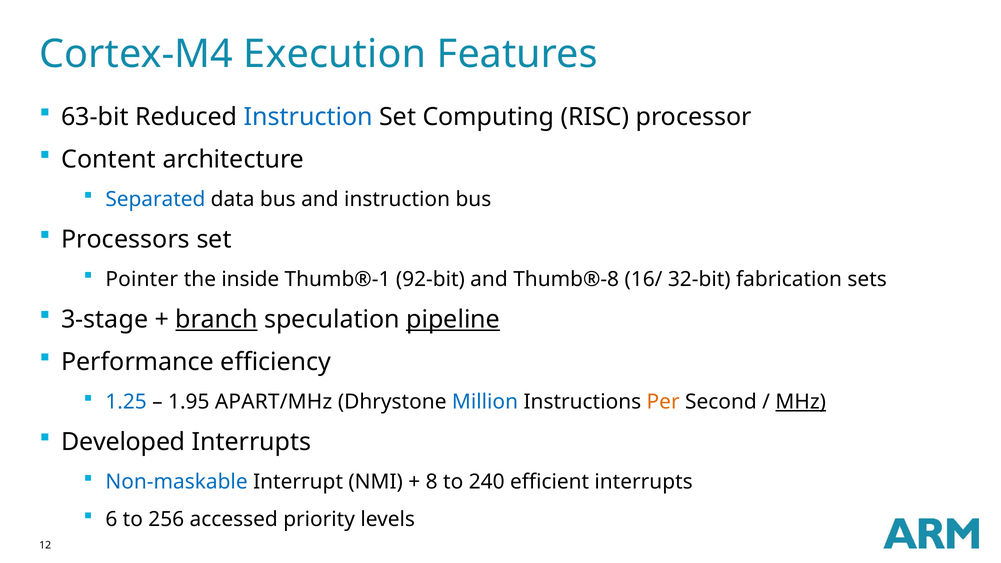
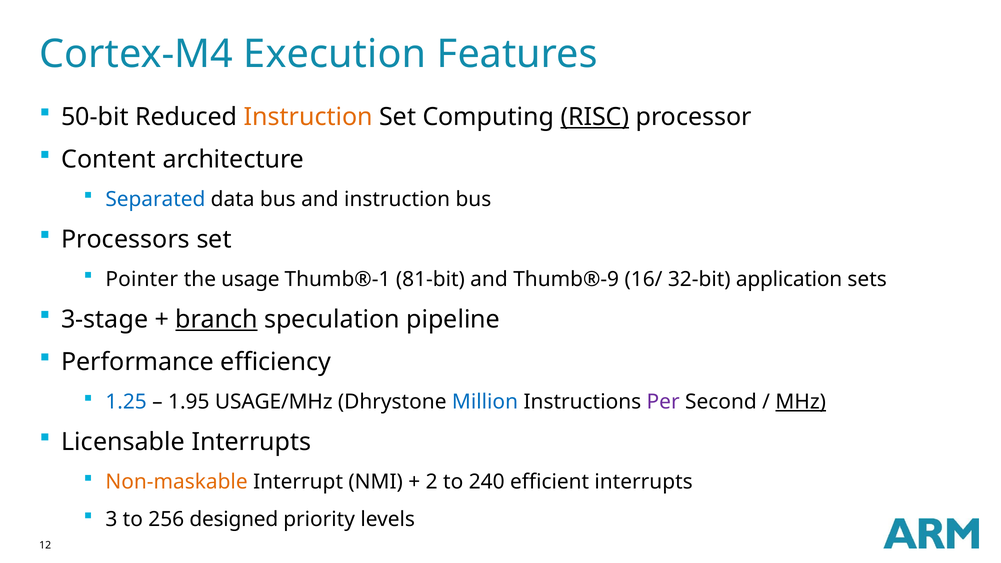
63-bit: 63-bit -> 50-bit (95, 117)
Instruction colour: blue -> orange (308, 117)
RISC underline: none -> present (595, 117)
inside: inside -> usage (250, 279)
92-bit: 92-bit -> 81-bit (430, 279)
Thumb®-8: Thumb®-8 -> Thumb®-9 (566, 279)
fabrication: fabrication -> application (789, 279)
pipeline underline: present -> none (453, 320)
APART/MHz: APART/MHz -> USAGE/MHz (274, 402)
Per colour: orange -> purple (663, 402)
Developed: Developed -> Licensable (123, 442)
Non-maskable colour: blue -> orange (177, 482)
8: 8 -> 2 (432, 482)
6: 6 -> 3 (111, 520)
accessed: accessed -> designed (234, 520)
